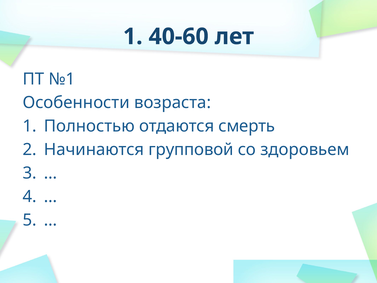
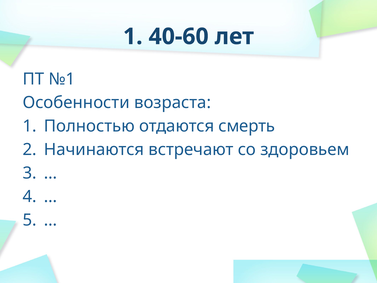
групповой: групповой -> встречают (191, 150)
